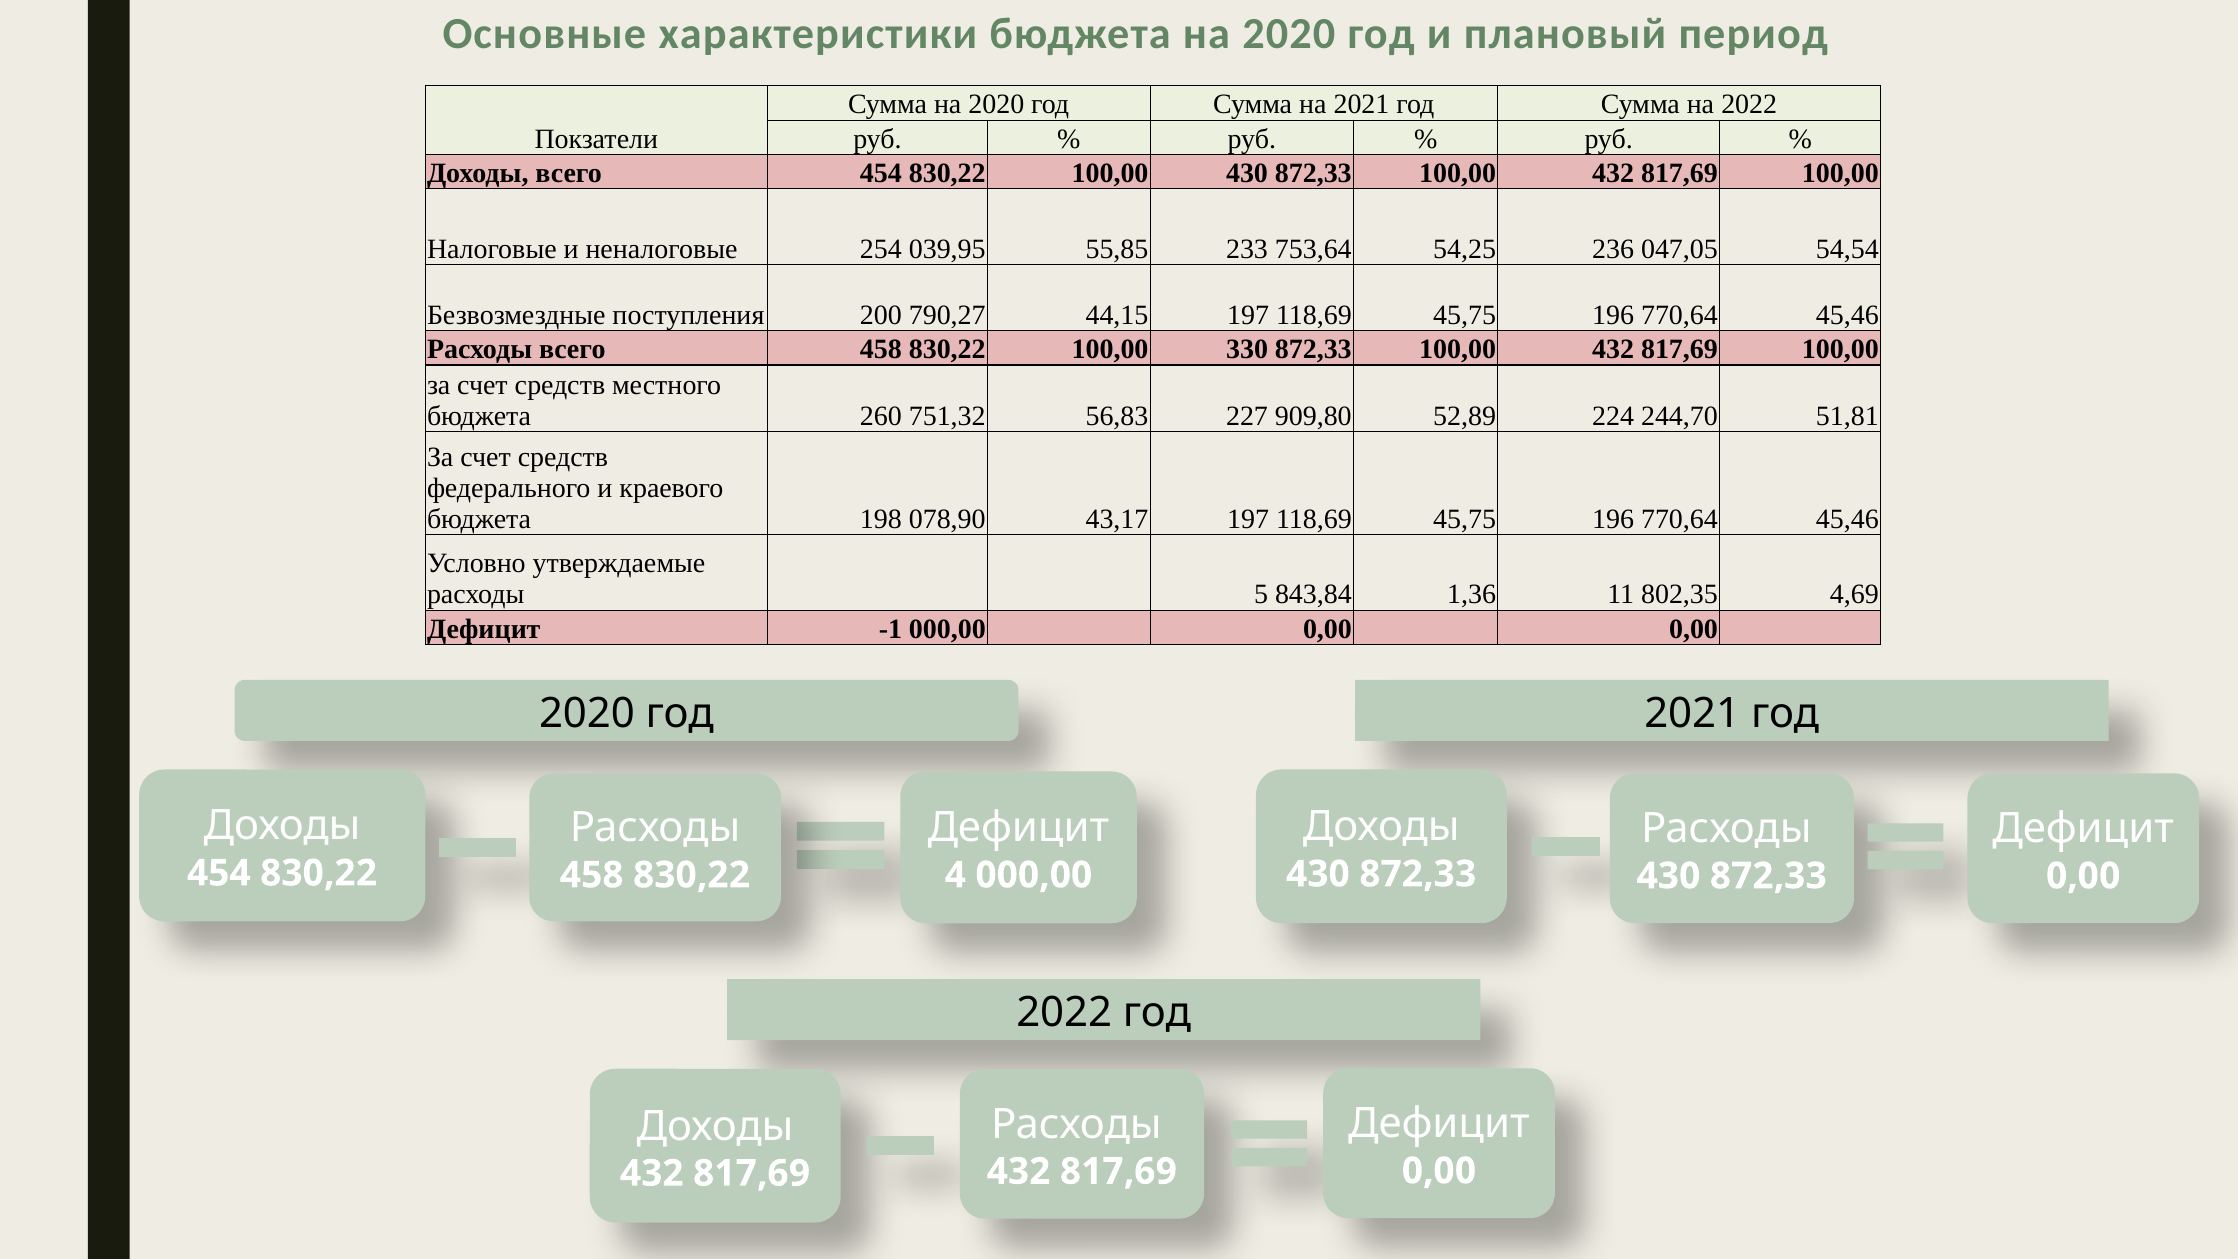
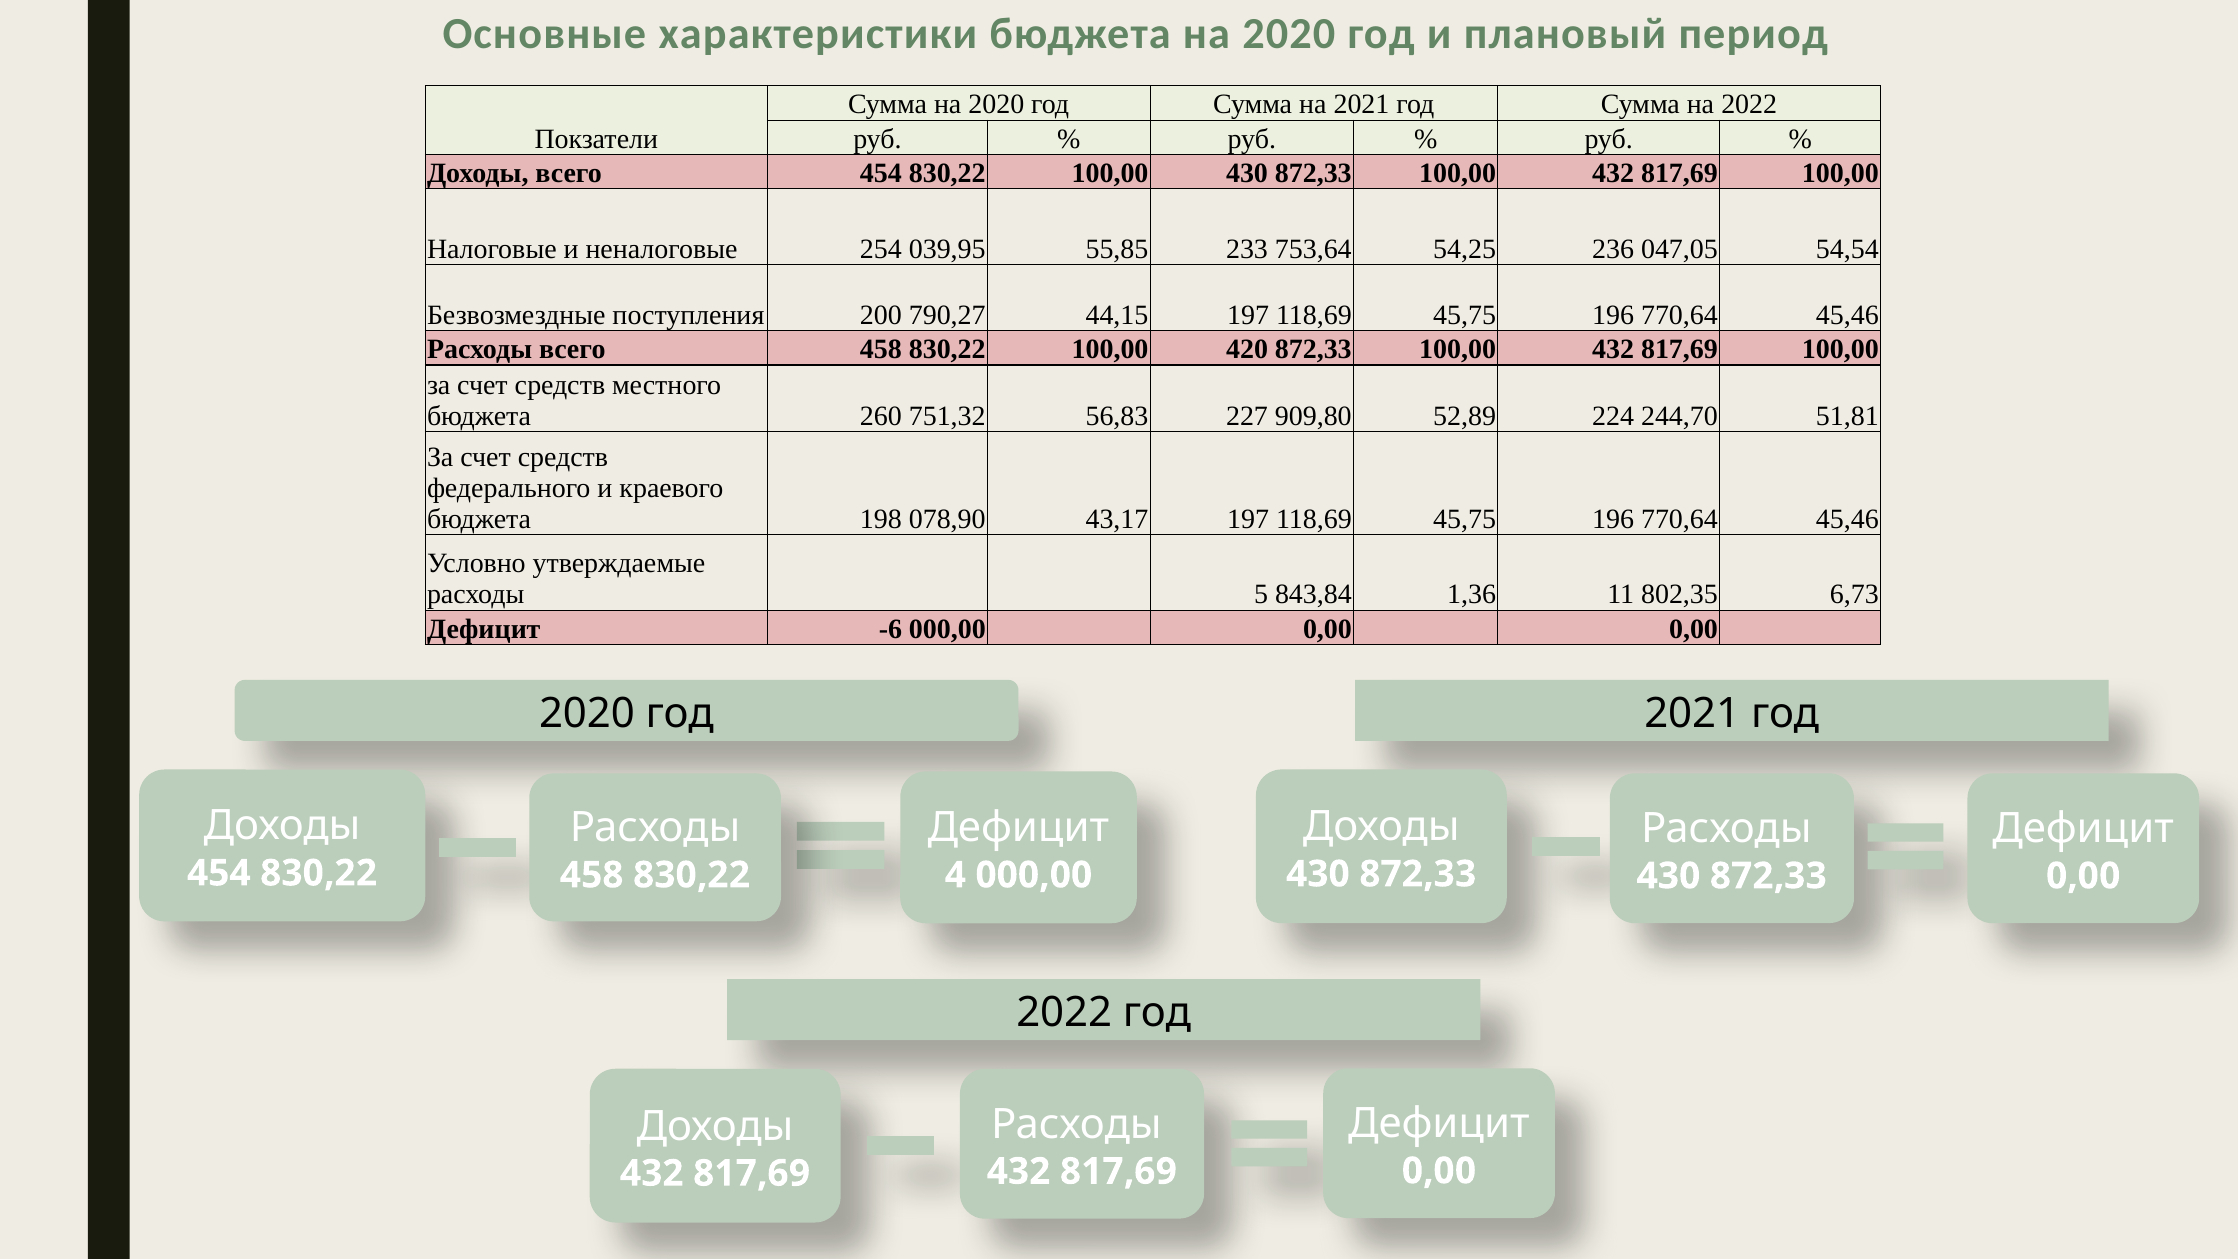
330: 330 -> 420 (1247, 350)
4,69: 4,69 -> 6,73 (1854, 595)
-1: -1 -> -6 (890, 629)
